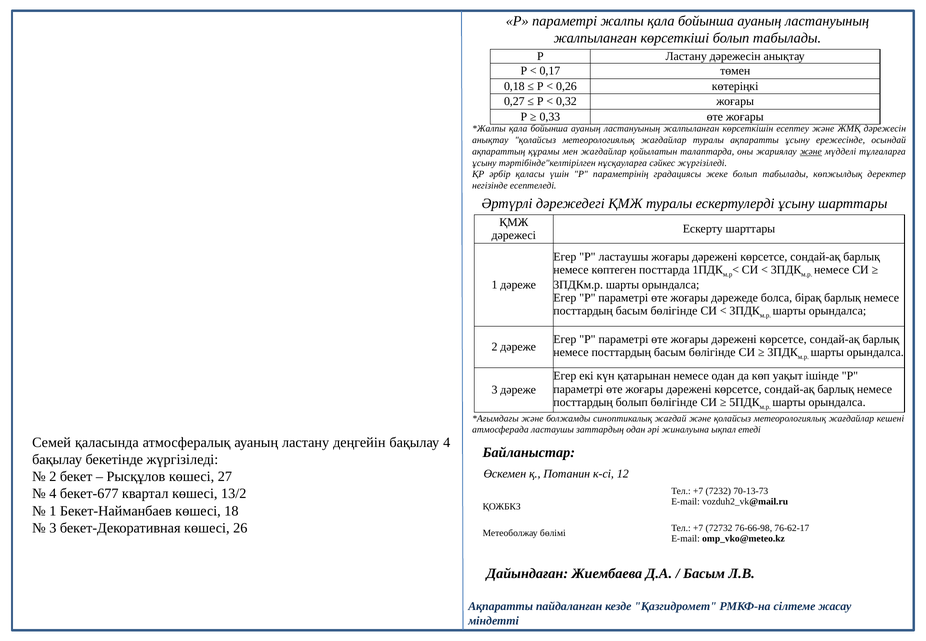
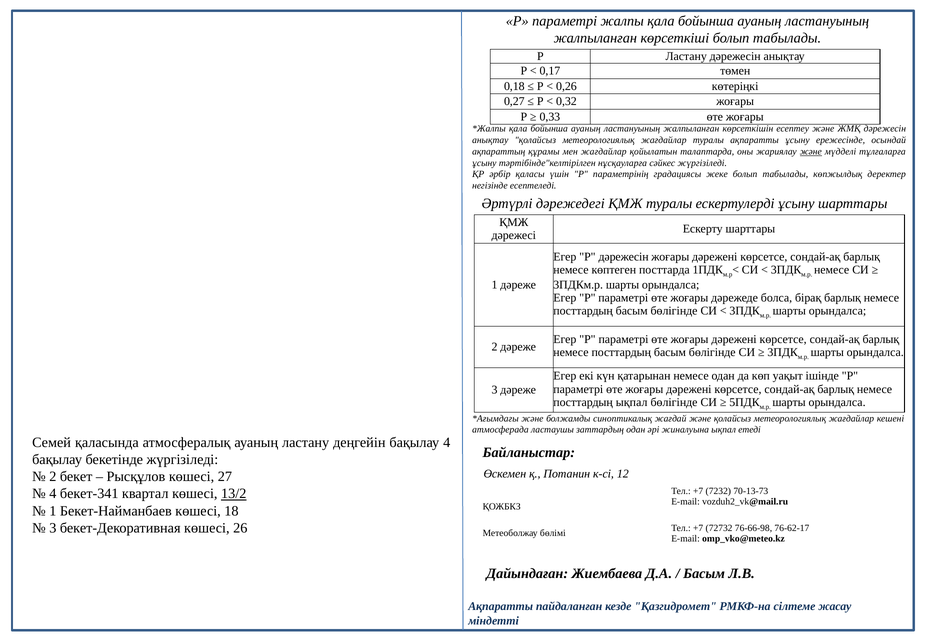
Р ластаушы: ластаушы -> дәрежесін (624, 257)
посттардың болып: болып -> ықпал (632, 402)
бекет-677: бекет-677 -> бекет-341 (89, 494)
13/2 underline: none -> present (234, 494)
